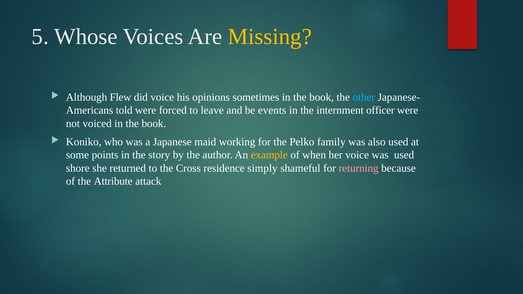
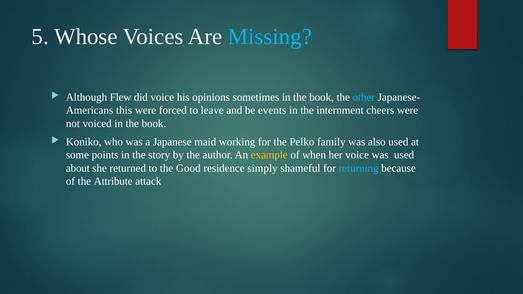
Missing colour: yellow -> light blue (270, 37)
told: told -> this (124, 110)
officer: officer -> cheers (380, 110)
shore: shore -> about (78, 168)
Cross: Cross -> Good (188, 168)
returning colour: pink -> light blue (359, 168)
